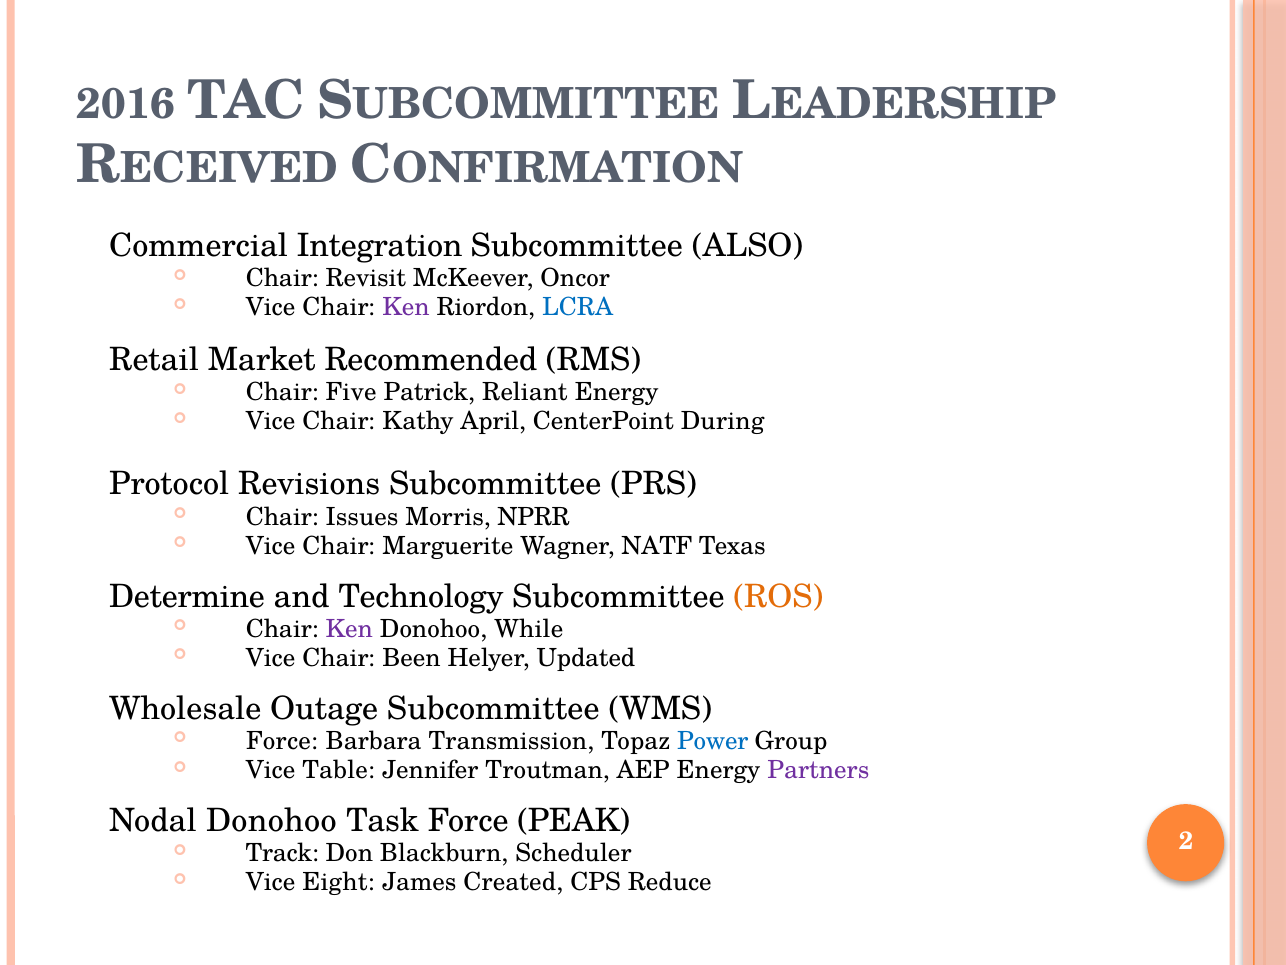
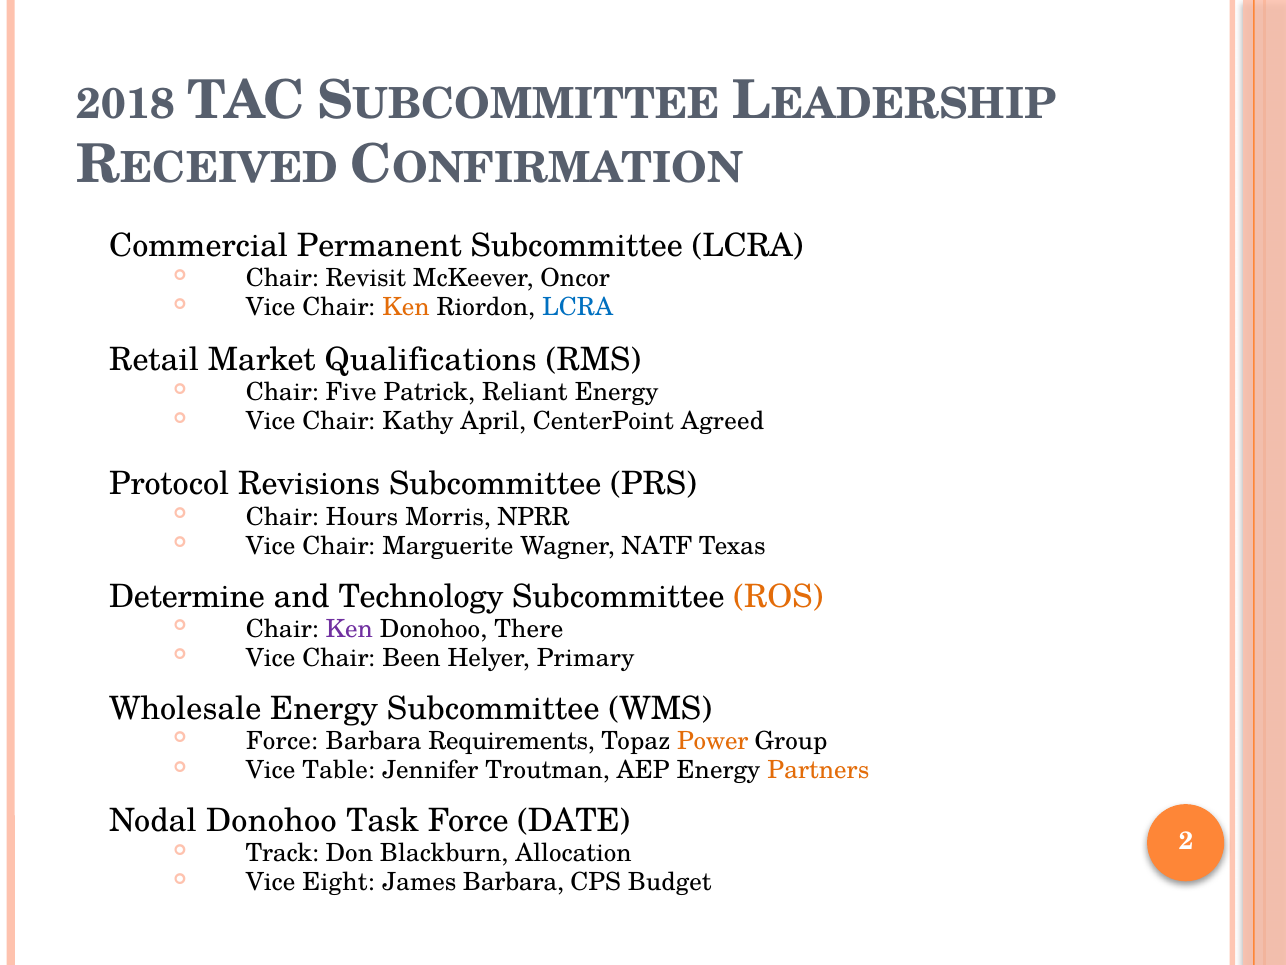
2016: 2016 -> 2018 (126, 104)
Integration: Integration -> Permanent (379, 245)
Subcommittee ALSO: ALSO -> LCRA (748, 245)
Ken colour: purple -> orange (406, 307)
Recommended: Recommended -> Qualifications (431, 360)
During: During -> Agreed (723, 421)
Issues: Issues -> Hours (362, 517)
While: While -> There (529, 629)
Updated: Updated -> Primary (586, 658)
Wholesale Outage: Outage -> Energy (324, 708)
Transmission: Transmission -> Requirements (512, 741)
Power colour: blue -> orange (713, 741)
Partners colour: purple -> orange (818, 770)
PEAK: PEAK -> DATE (574, 820)
Scheduler: Scheduler -> Allocation (574, 853)
James Created: Created -> Barbara (514, 882)
Reduce: Reduce -> Budget (670, 882)
